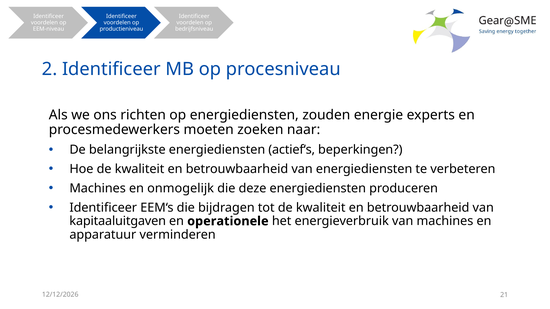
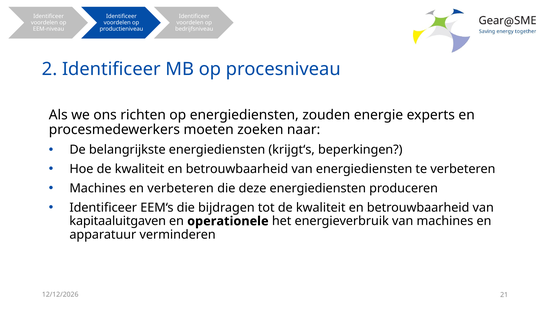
actief‘s: actief‘s -> krijgt‘s (292, 150)
en onmogelijk: onmogelijk -> verbeteren (181, 188)
